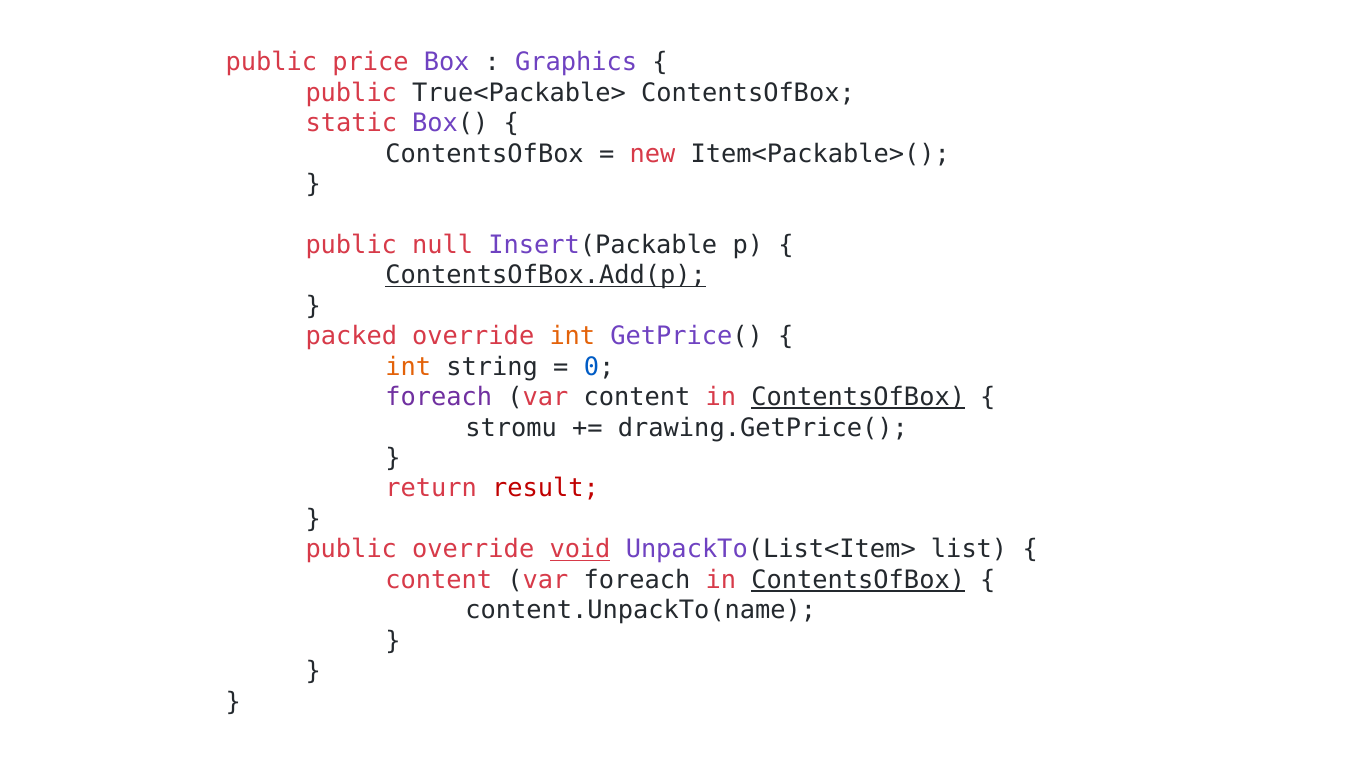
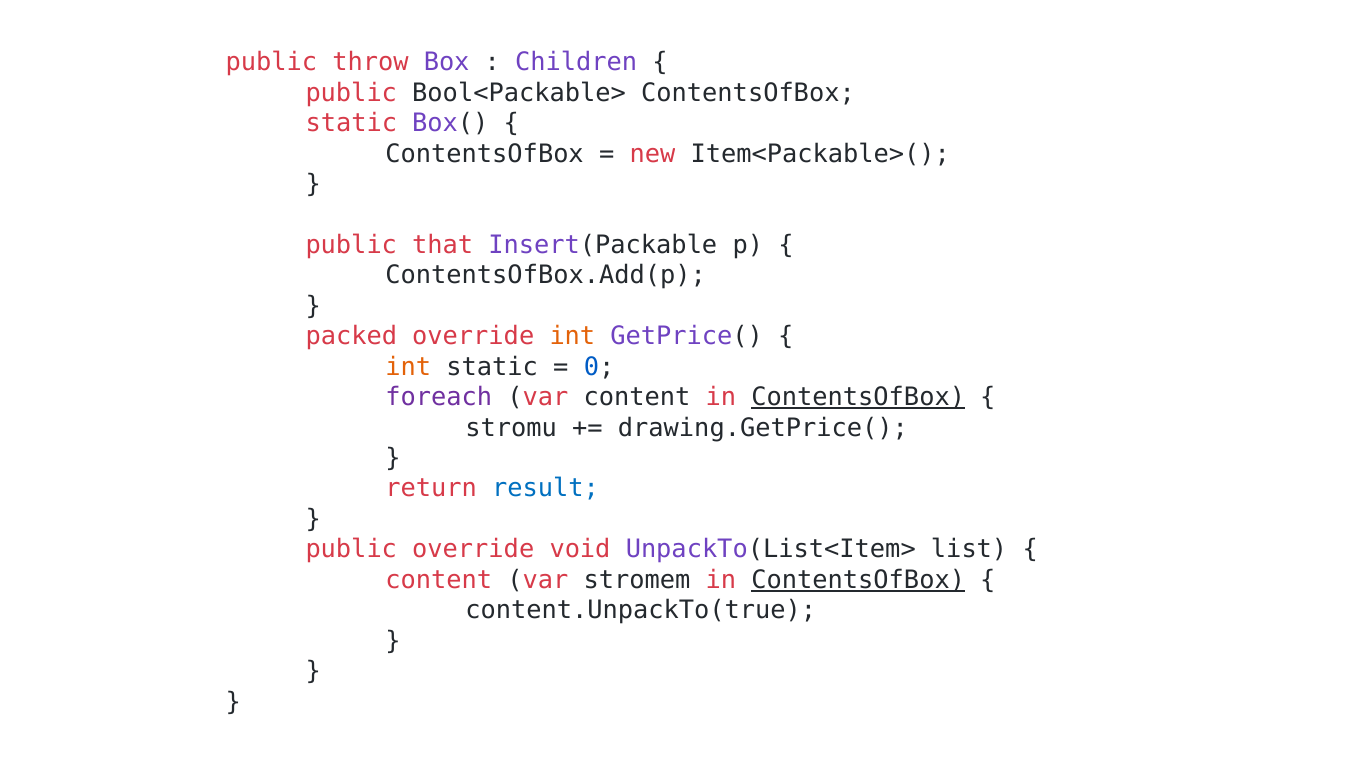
price: price -> throw (370, 62)
Graphics: Graphics -> Children (576, 62)
True<Packable>: True<Packable> -> Bool<Packable> (519, 93)
null: null -> that (443, 245)
ContentsOfBox.Add(p underline: present -> none (546, 276)
int string: string -> static (492, 367)
result colour: red -> blue (546, 489)
void underline: present -> none (580, 550)
var foreach: foreach -> stromem (637, 580)
content.UnpackTo(name: content.UnpackTo(name -> content.UnpackTo(true (641, 610)
